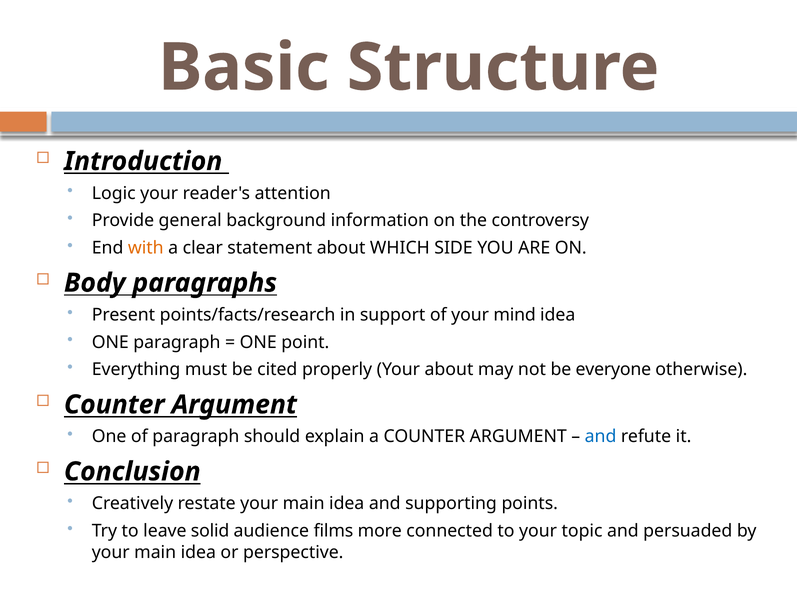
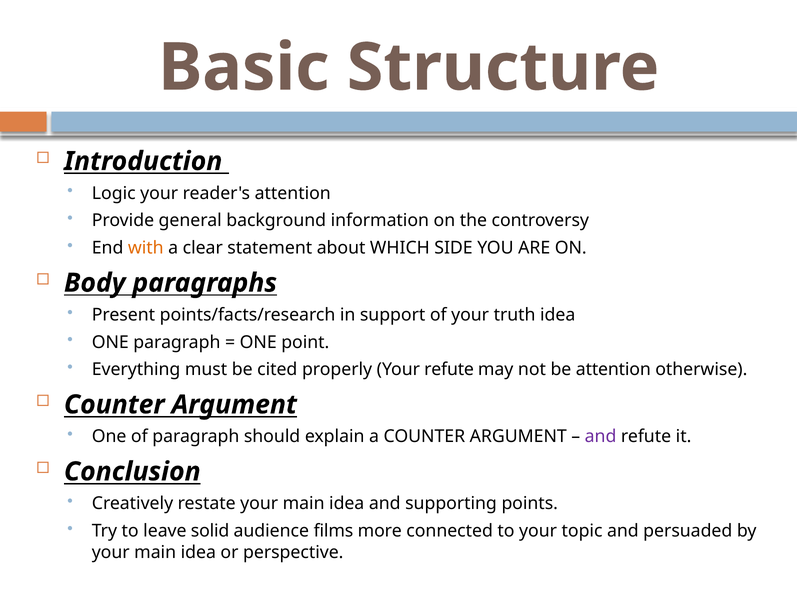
mind: mind -> truth (515, 315)
Your about: about -> refute (449, 370)
be everyone: everyone -> attention (613, 370)
and colour: blue -> purple (601, 436)
